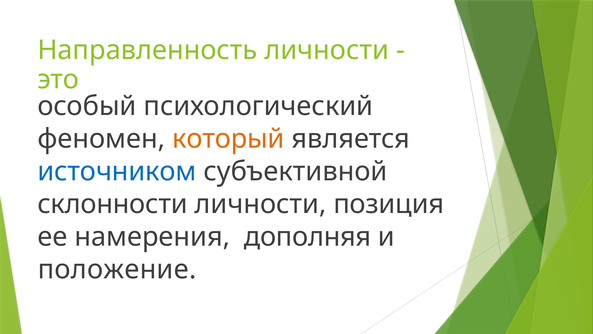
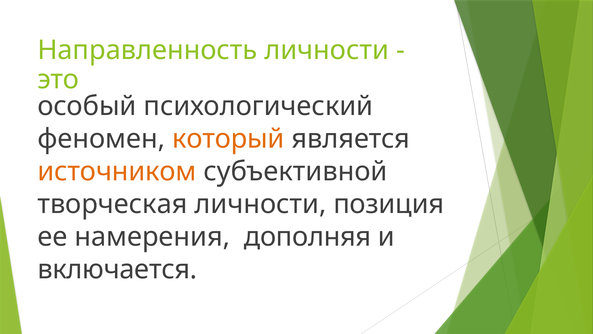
источником colour: blue -> orange (117, 171)
склонности: склонности -> творческая (112, 204)
положение: положение -> включается (117, 269)
